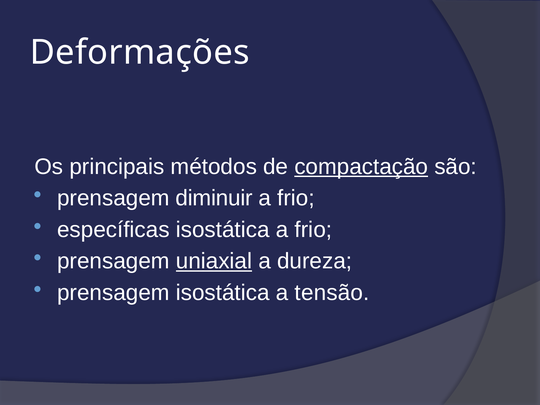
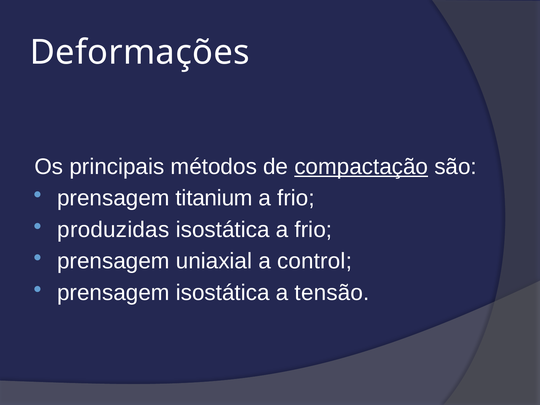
diminuir: diminuir -> titanium (214, 198)
específicas: específicas -> produzidas (113, 230)
uniaxial underline: present -> none (214, 261)
dureza: dureza -> control (315, 261)
